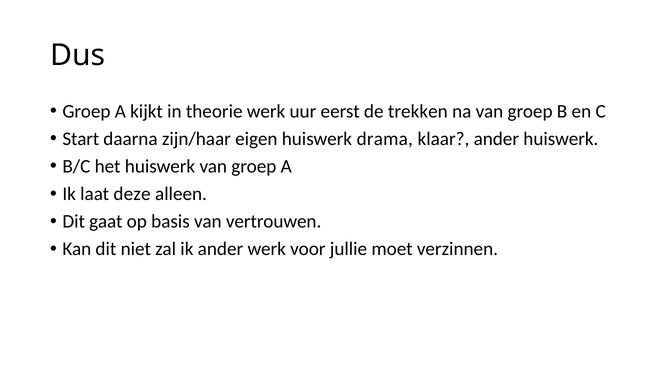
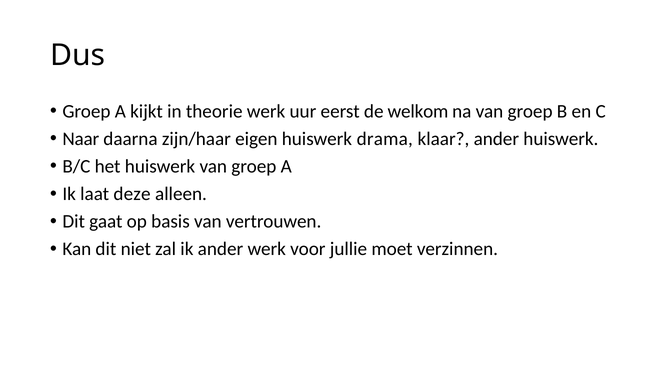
trekken: trekken -> welkom (418, 111)
Start: Start -> Naar (81, 139)
